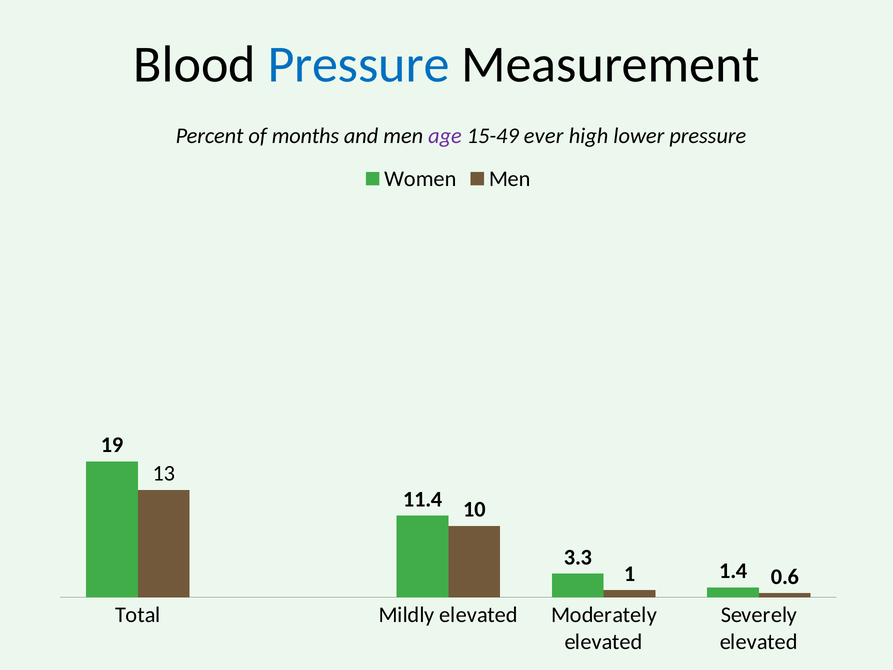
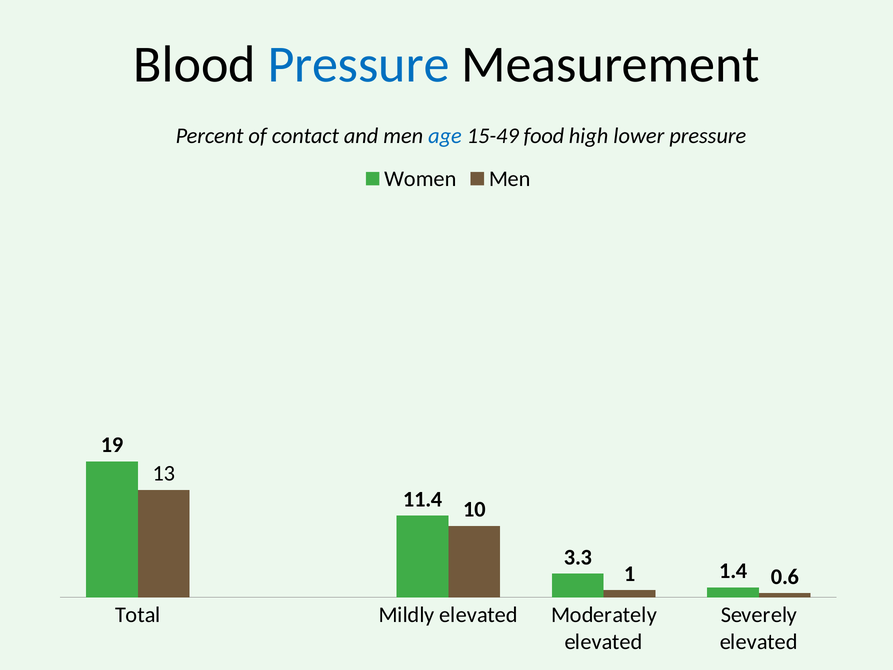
months: months -> contact (305, 136)
age colour: purple -> blue (445, 136)
ever: ever -> food (544, 136)
